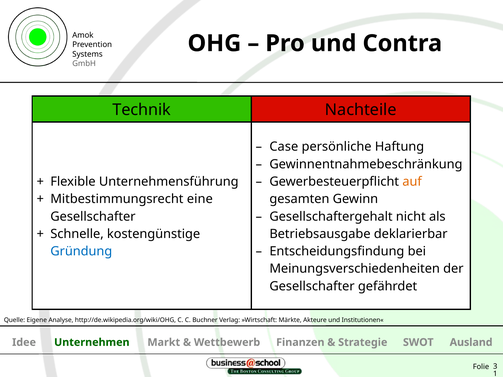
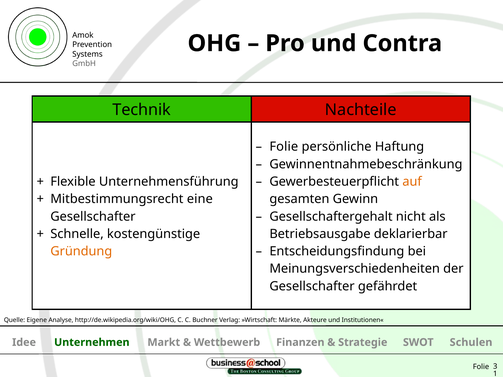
Case: Case -> Folie (284, 147)
Gründung colour: blue -> orange (81, 252)
Ausland: Ausland -> Schulen (471, 343)
